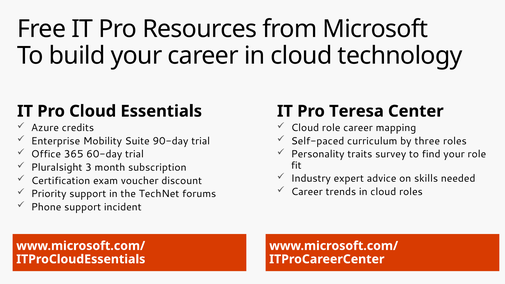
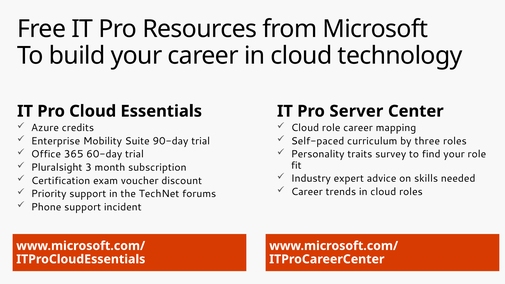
Teresa: Teresa -> Server (356, 111)
